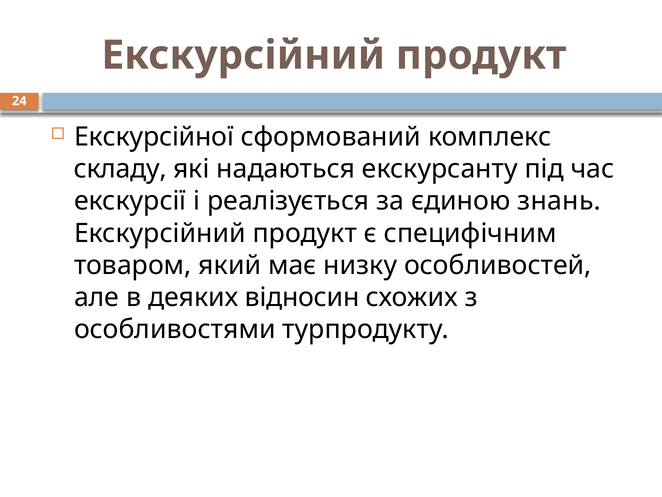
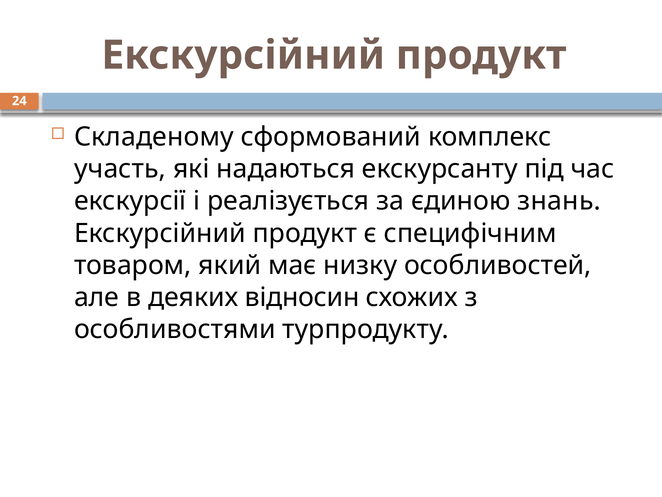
Екскурсійної: Екскурсійної -> Складеному (154, 137)
складу: складу -> участь (120, 169)
